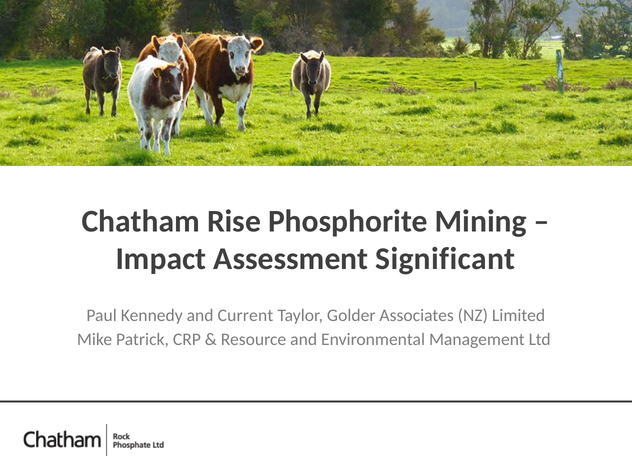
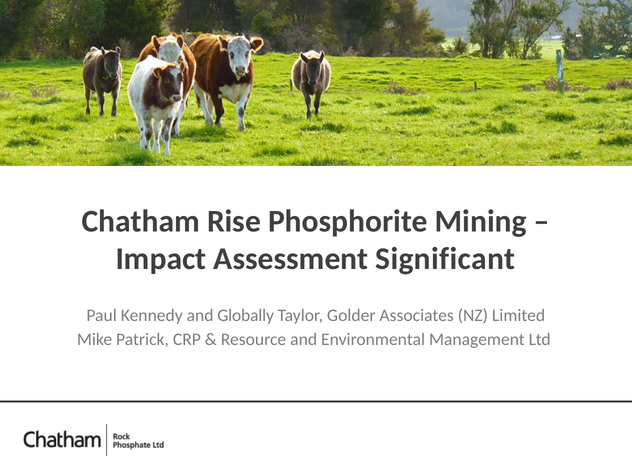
Current: Current -> Globally (246, 316)
